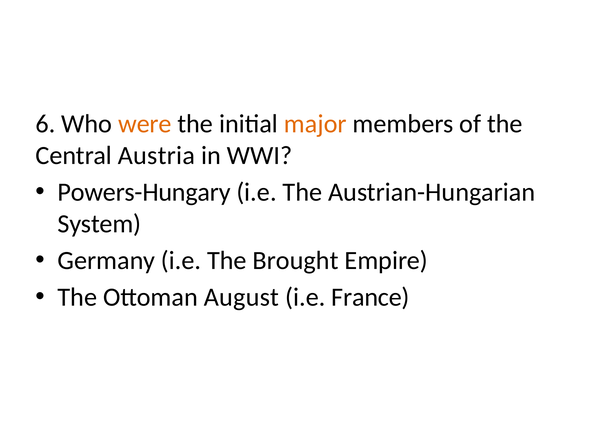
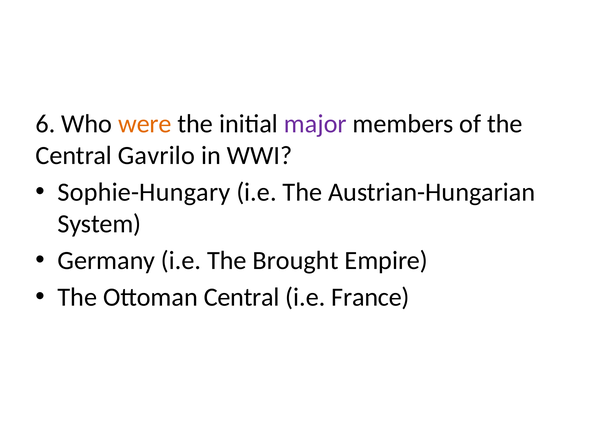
major colour: orange -> purple (315, 124)
Austria: Austria -> Gavrilo (156, 155)
Powers-Hungary: Powers-Hungary -> Sophie-Hungary (144, 192)
Ottoman August: August -> Central (242, 297)
